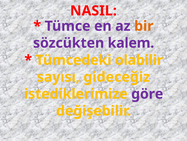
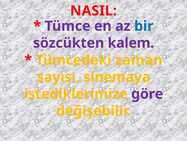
bir colour: orange -> blue (144, 26)
olabilir: olabilir -> zaman (139, 60)
gideceğiz: gideceğiz -> sinemaya (117, 77)
